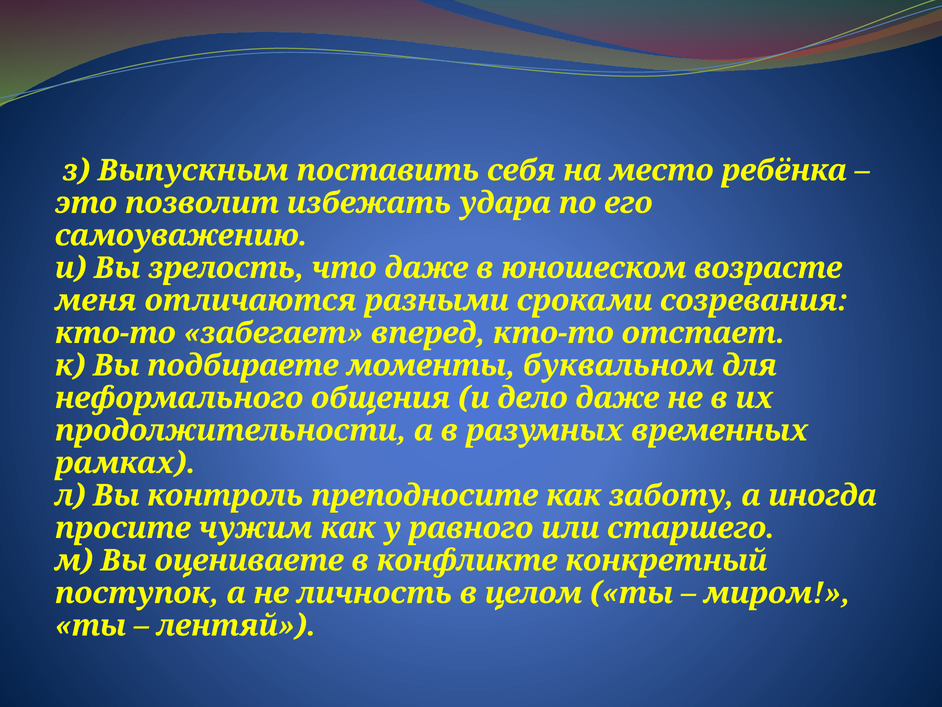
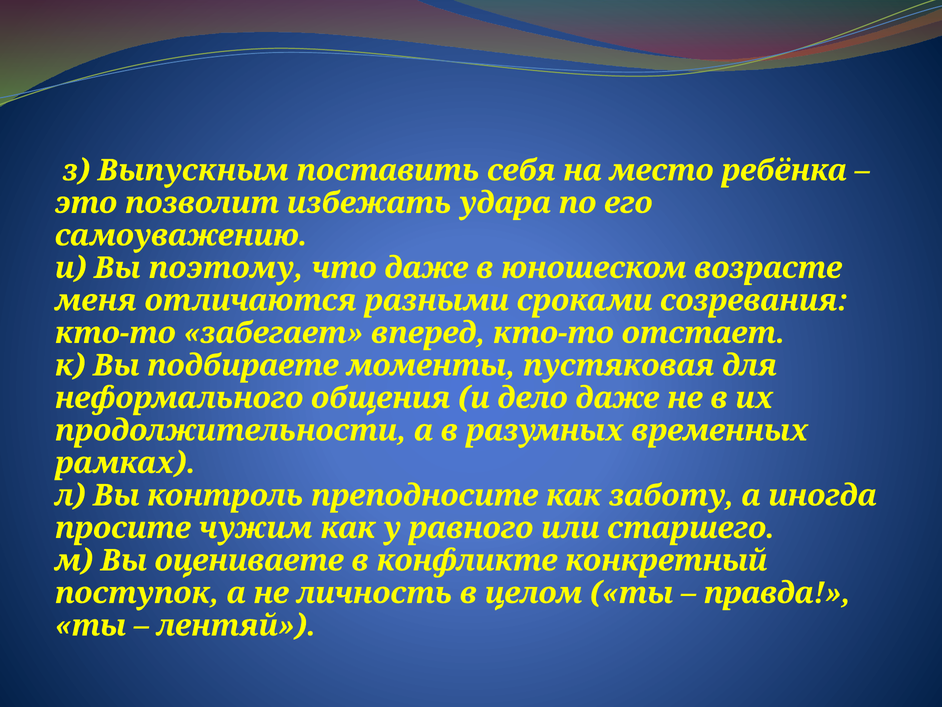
зрелость: зрелость -> поэтому (226, 268)
буквальном: буквальном -> пустяковая (619, 365)
миром: миром -> правда (777, 593)
